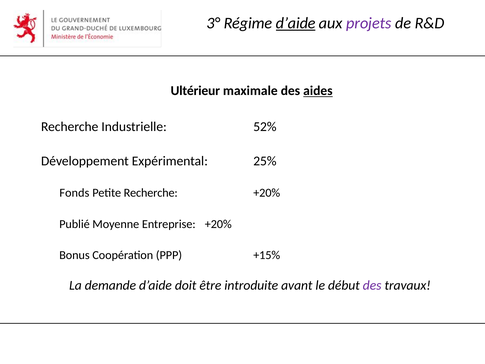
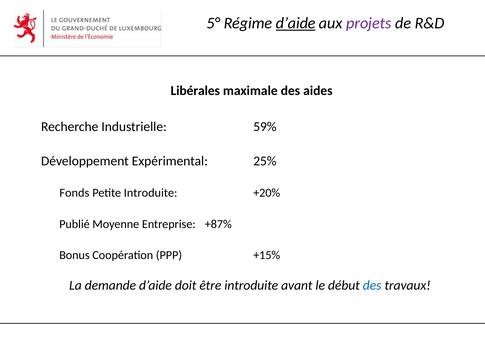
3°: 3° -> 5° (213, 23)
Ultérieur: Ultérieur -> Libérales (195, 91)
aides underline: present -> none (318, 91)
52%: 52% -> 59% (265, 127)
Petite Recherche: Recherche -> Introduite (151, 193)
Entreprise +20%: +20% -> +87% (218, 224)
des colour: purple -> blue (372, 285)
